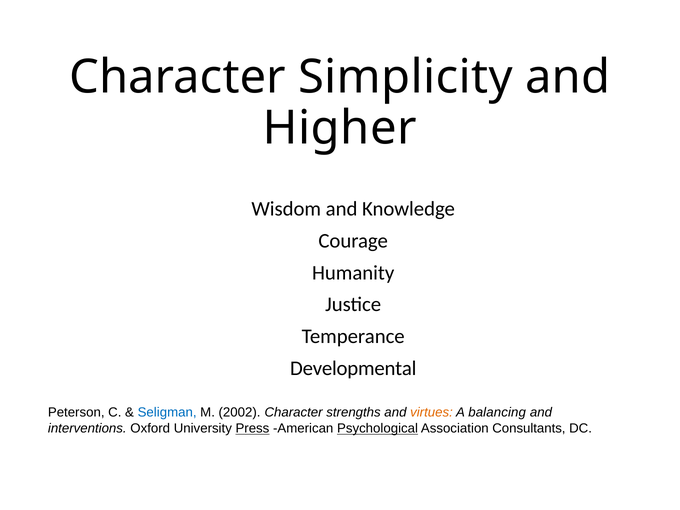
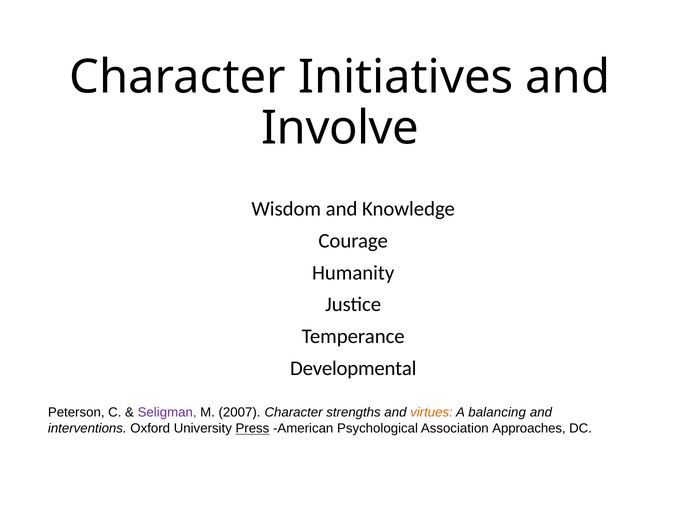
Simplicity: Simplicity -> Initiatives (406, 77)
Higher: Higher -> Involve (340, 128)
Seligman colour: blue -> purple (167, 413)
2002: 2002 -> 2007 (240, 413)
Psychological underline: present -> none (378, 429)
Consultants: Consultants -> Approaches (529, 429)
